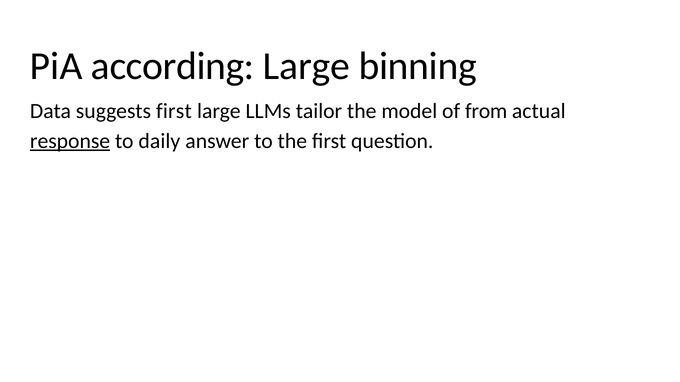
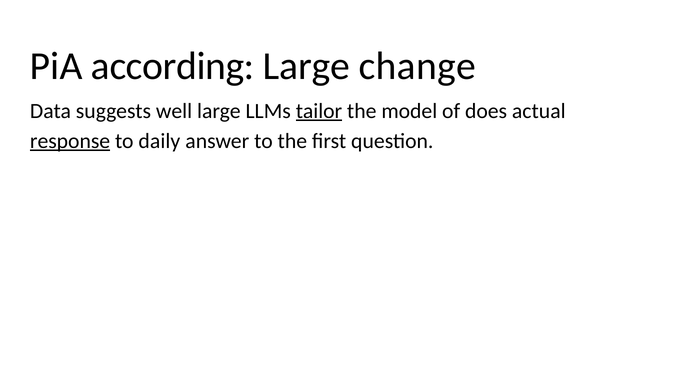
binning: binning -> change (417, 66)
suggests first: first -> well (174, 111)
tailor underline: none -> present (319, 111)
from: from -> does (486, 111)
